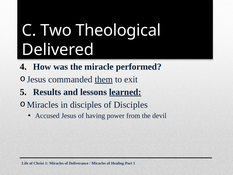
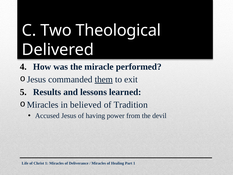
learned underline: present -> none (125, 92)
in disciples: disciples -> believed (86, 105)
of Disciples: Disciples -> Tradition (131, 105)
